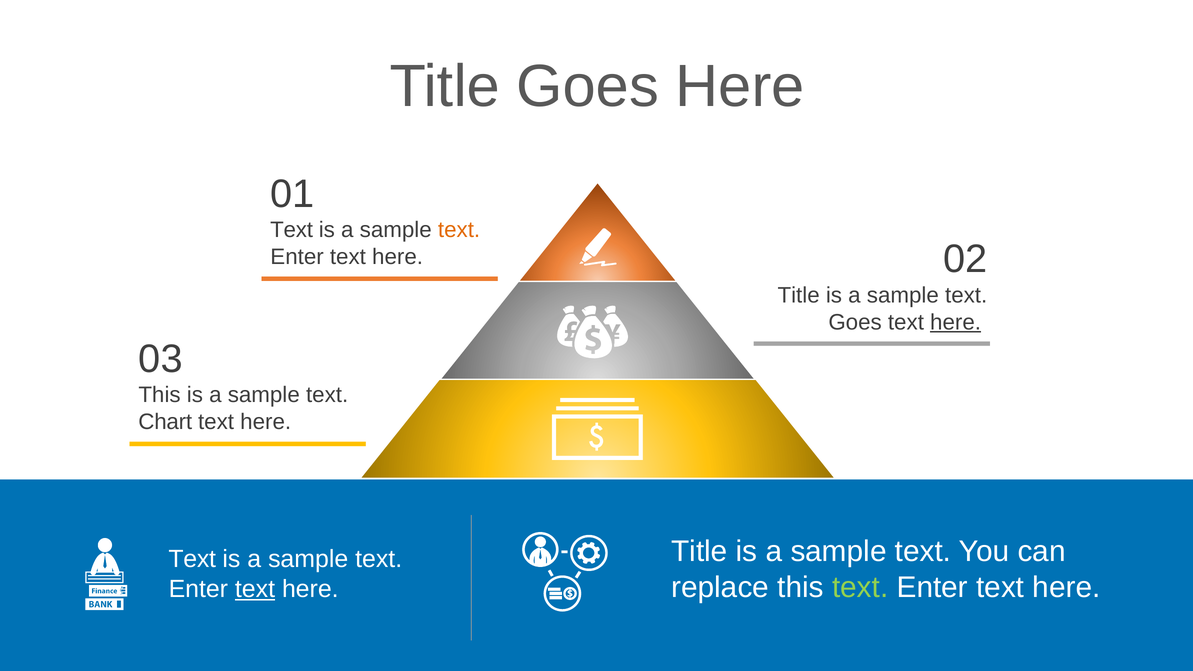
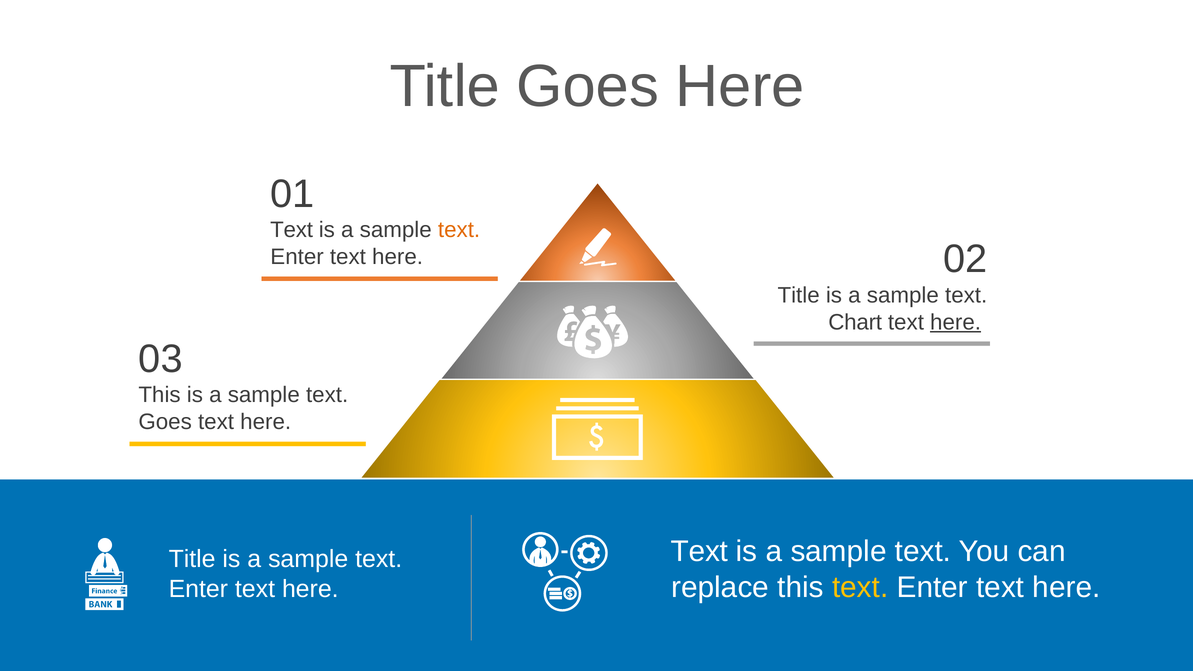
Goes: Goes -> Chart (855, 322)
Chart: Chart -> Goes (165, 422)
Title: Title -> Text (700, 552)
Text: Text -> Title (192, 559)
text colour: light green -> yellow (860, 587)
text underline: present -> none (255, 589)
